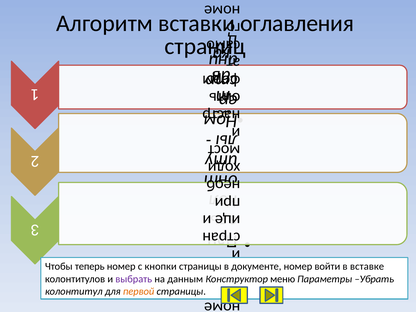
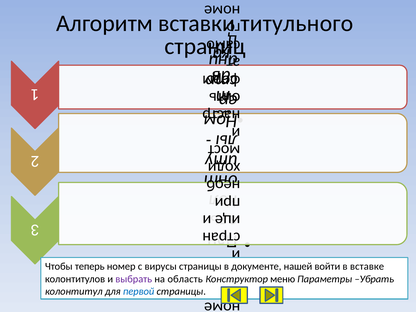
оглавления: оглавления -> титульного (297, 23)
кнопки: кнопки -> вирусы (161, 267)
номер: номер -> нашей (298, 267)
данным: данным -> область (185, 279)
первой colour: orange -> blue (139, 292)
